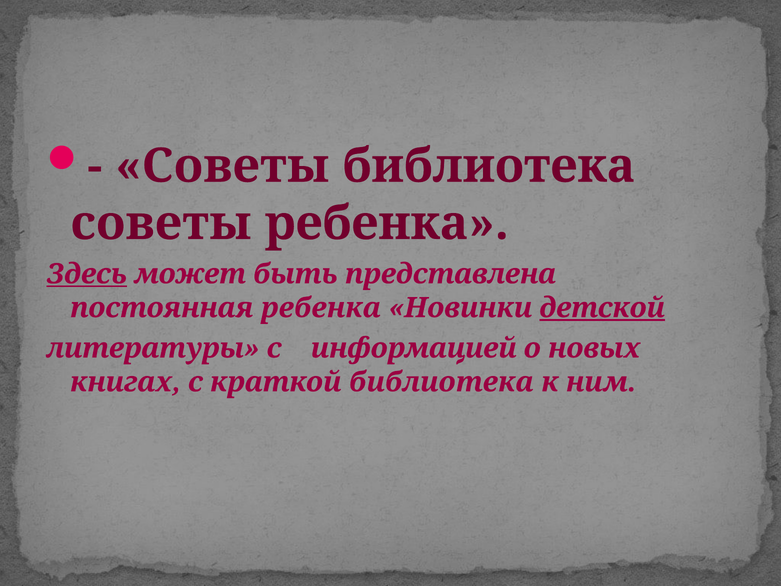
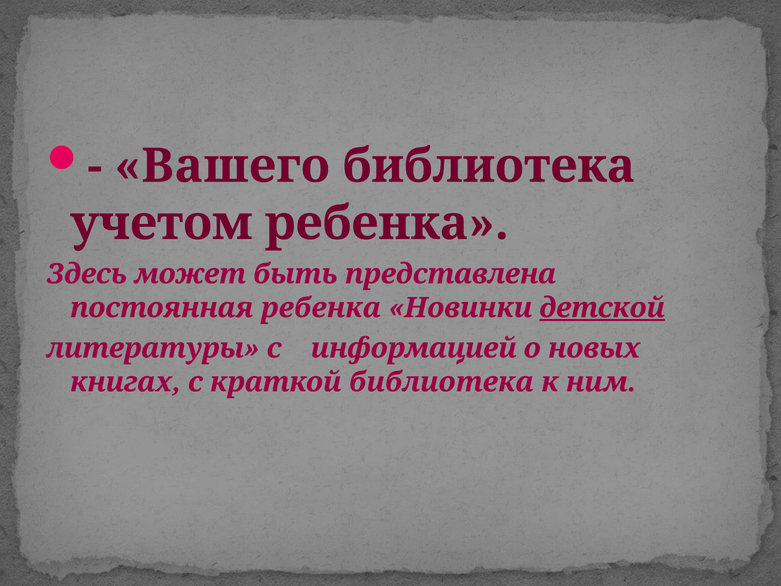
Советы: Советы -> Вашего (222, 166)
советы: советы -> учетом (161, 223)
Здесь underline: present -> none (87, 274)
